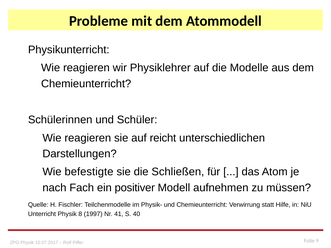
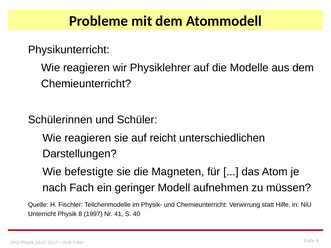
Schließen: Schließen -> Magneten (178, 172)
positiver: positiver -> geringer (135, 188)
